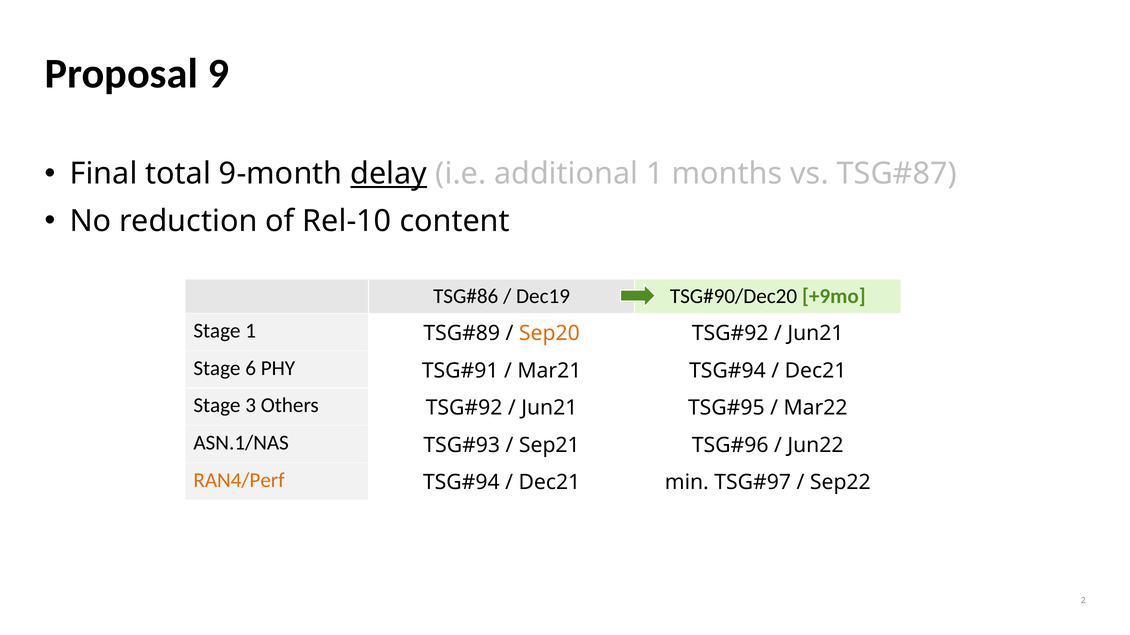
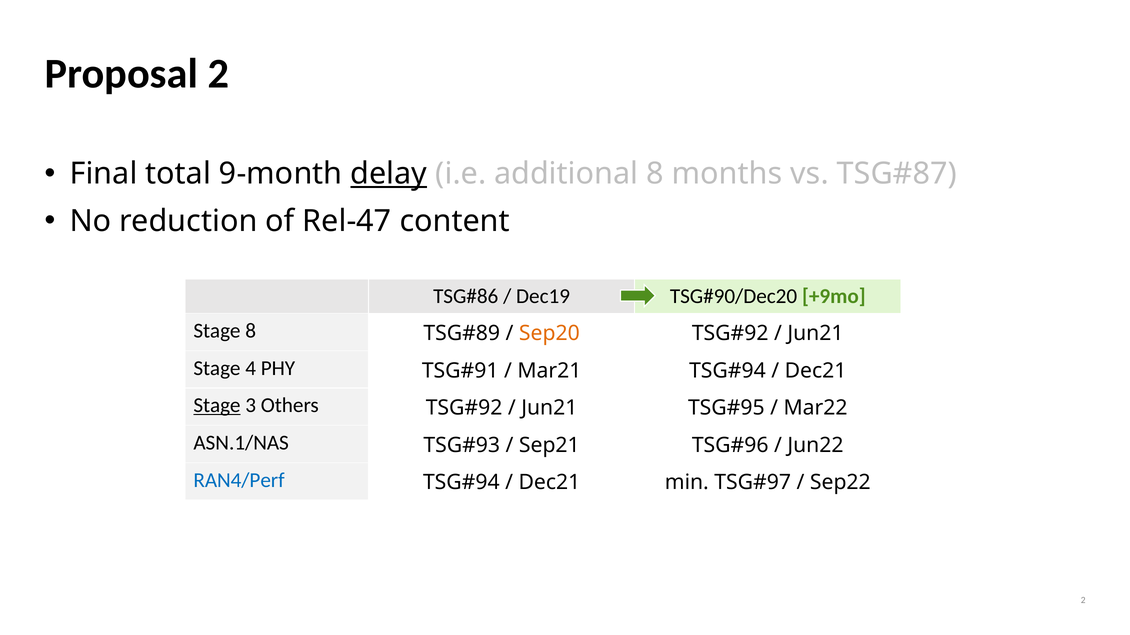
Proposal 9: 9 -> 2 (218, 74)
additional 1: 1 -> 8 (655, 174)
Rel-10: Rel-10 -> Rel-47 (347, 221)
Stage 1: 1 -> 8 (251, 331)
6: 6 -> 4 (251, 368)
Stage underline: none -> present (217, 406)
RAN4/Perf colour: orange -> blue (239, 480)
